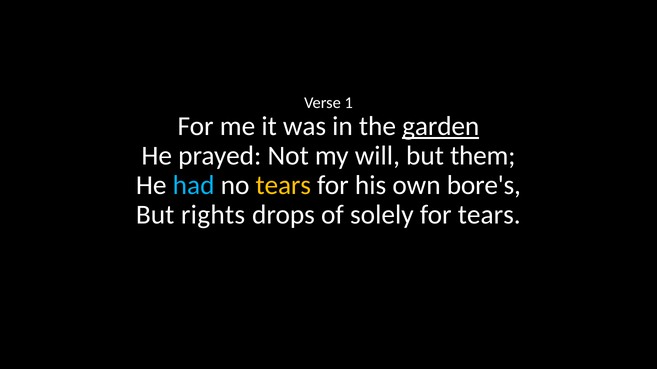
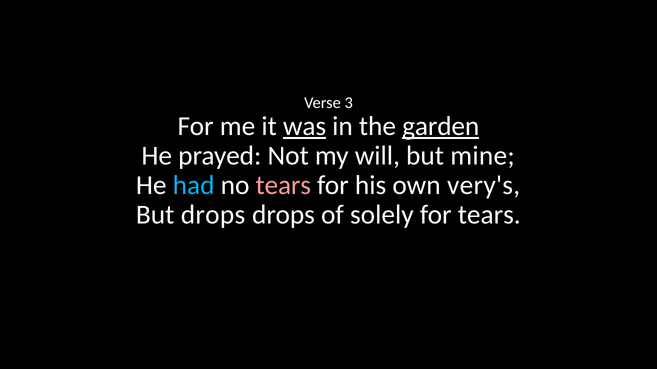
1: 1 -> 3 (349, 103)
was underline: none -> present (305, 126)
them: them -> mine (483, 156)
tears colour: yellow -> pink (283, 186)
bore's: bore's -> very's (484, 186)
But rights: rights -> drops (213, 215)
